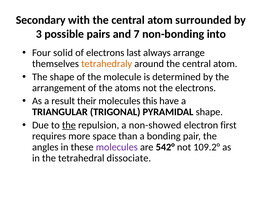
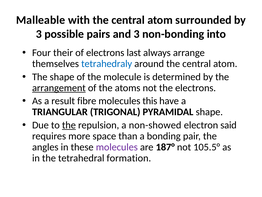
Secondary: Secondary -> Malleable (41, 20)
and 7: 7 -> 3 (137, 34)
solid: solid -> their (63, 53)
tetrahedraly colour: orange -> blue (107, 64)
arrangement underline: none -> present (59, 88)
their: their -> fibre (87, 101)
first: first -> said (229, 125)
542°: 542° -> 187° (165, 147)
109.2°: 109.2° -> 105.5° (207, 147)
dissociate: dissociate -> formation (129, 158)
